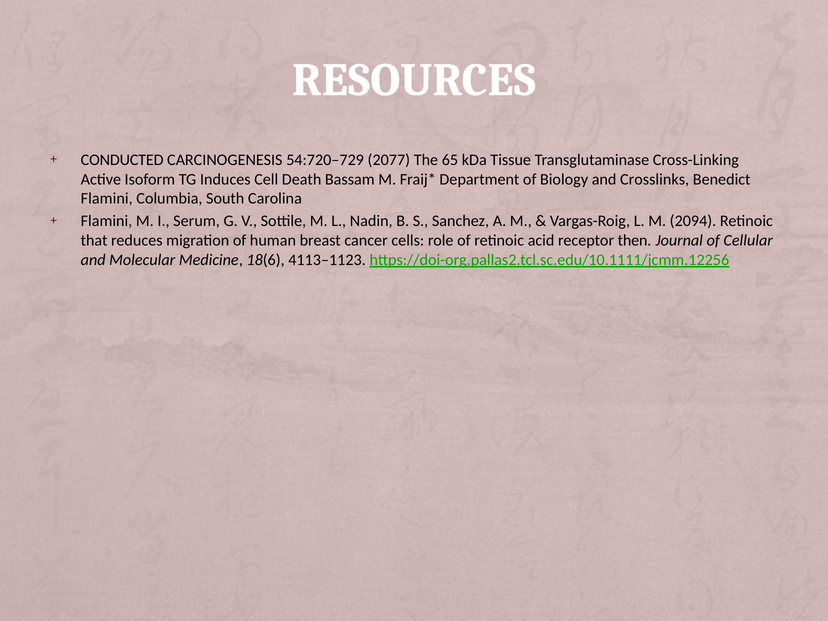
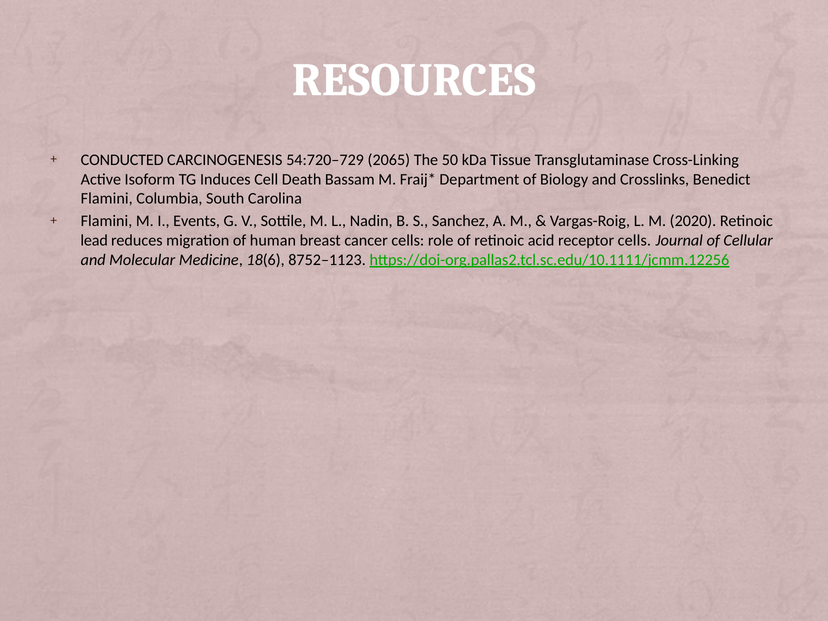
2077: 2077 -> 2065 (389, 160)
65: 65 -> 50 (450, 160)
Serum: Serum -> Events (197, 221)
2094: 2094 -> 2020 (693, 221)
that: that -> lead (94, 241)
receptor then: then -> cells (634, 241)
4113–1123: 4113–1123 -> 8752–1123 (327, 260)
